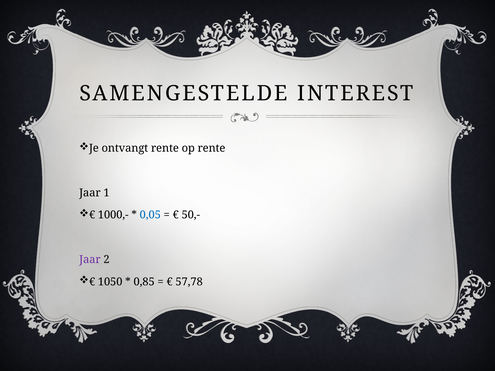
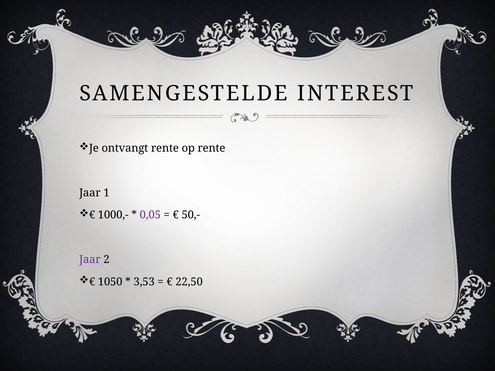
0,05 colour: blue -> purple (150, 215)
0,85: 0,85 -> 3,53 (144, 282)
57,78: 57,78 -> 22,50 (189, 282)
